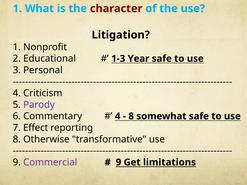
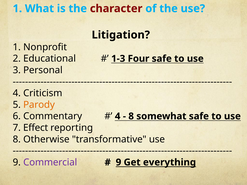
Year: Year -> Four (139, 59)
Parody colour: purple -> orange (39, 105)
limitations: limitations -> everything (170, 163)
